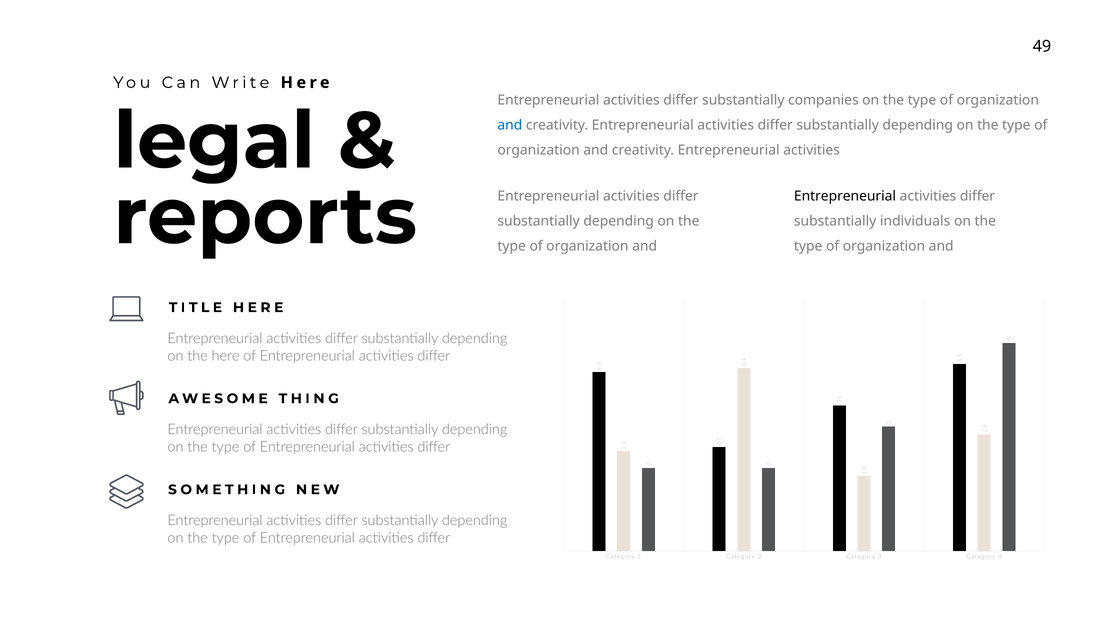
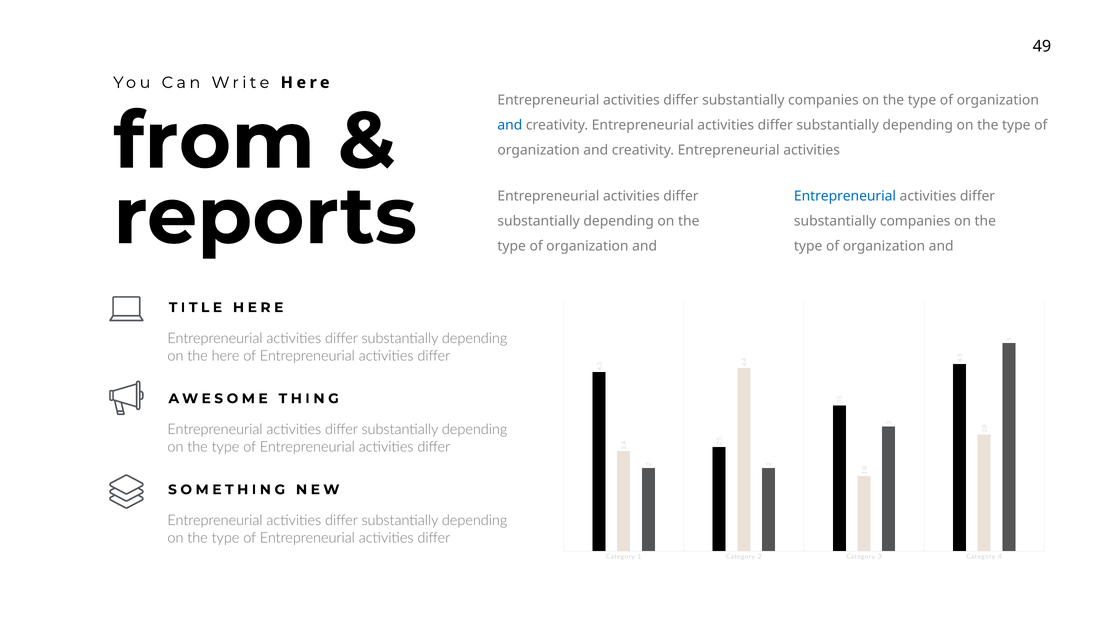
legal: legal -> from (214, 141)
Entrepreneurial colour: black -> blue (845, 196)
individuals: individuals -> companies (915, 221)
